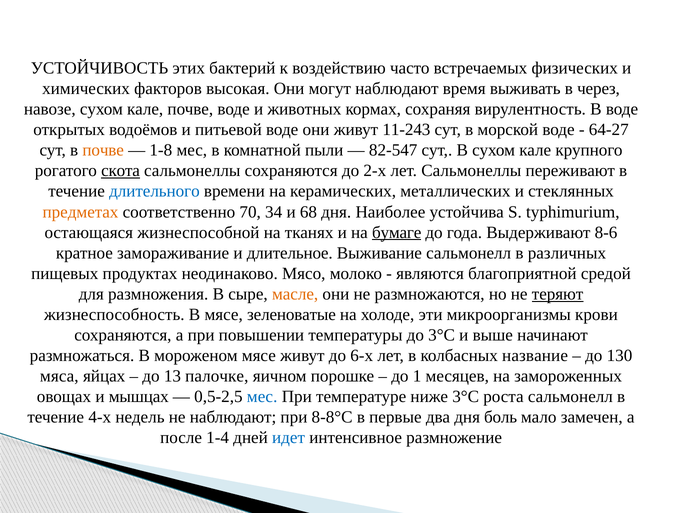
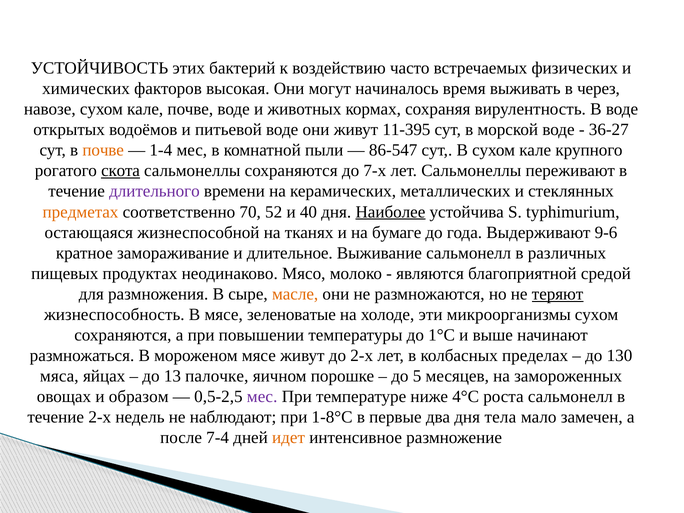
могут наблюдают: наблюдают -> начиналось (397, 89)
11-243: 11-243 -> 11-395 (406, 130)
64-27: 64-27 -> 36-27 (609, 130)
1-8: 1-8 -> 1-4 (161, 150)
82-547: 82-547 -> 86-547 (393, 150)
2-х: 2-х -> 7-х (375, 171)
длительного colour: blue -> purple (154, 191)
34: 34 -> 52 (274, 212)
68: 68 -> 40 (308, 212)
Наиболее underline: none -> present (390, 212)
бумаге underline: present -> none (397, 232)
8-6: 8-6 -> 9-6 (606, 232)
микроорганизмы крови: крови -> сухом (597, 314)
до 3°С: 3°С -> 1°С (442, 335)
до 6-х: 6-х -> 2-х (362, 356)
название: название -> пределах (535, 356)
1: 1 -> 5 (417, 376)
мышцах: мышцах -> образом (139, 397)
мес colour: blue -> purple (262, 397)
ниже 3°С: 3°С -> 4°С (466, 397)
течение 4-х: 4-х -> 2-х (100, 417)
8-8°С: 8-8°С -> 1-8°С (332, 417)
боль: боль -> тела (500, 417)
1-4: 1-4 -> 7-4 (218, 438)
идет colour: blue -> orange (289, 438)
